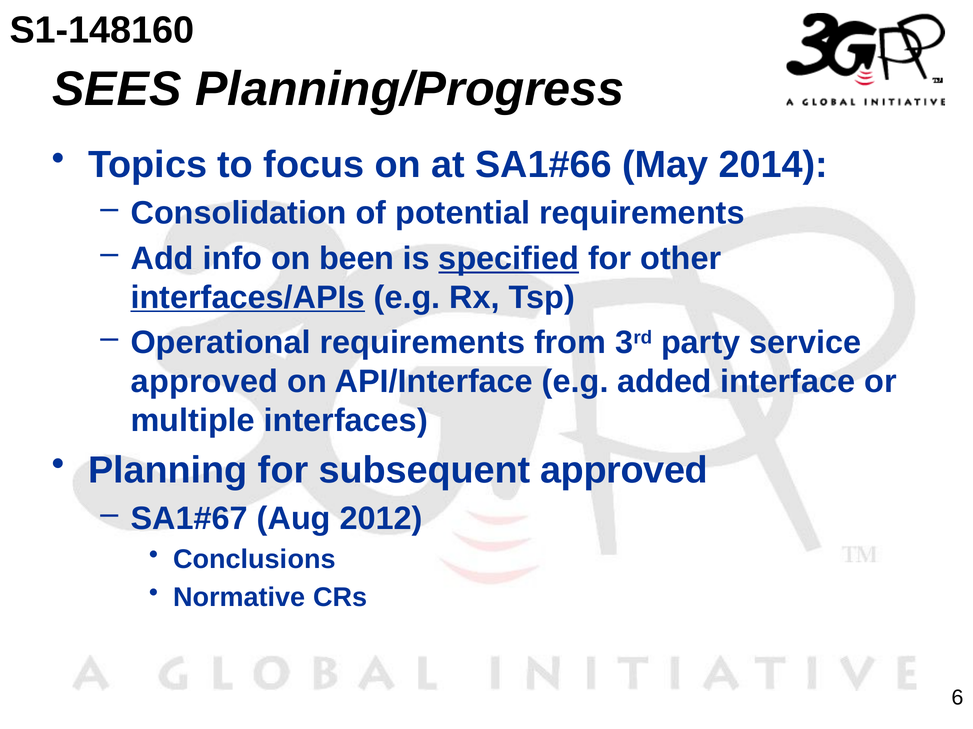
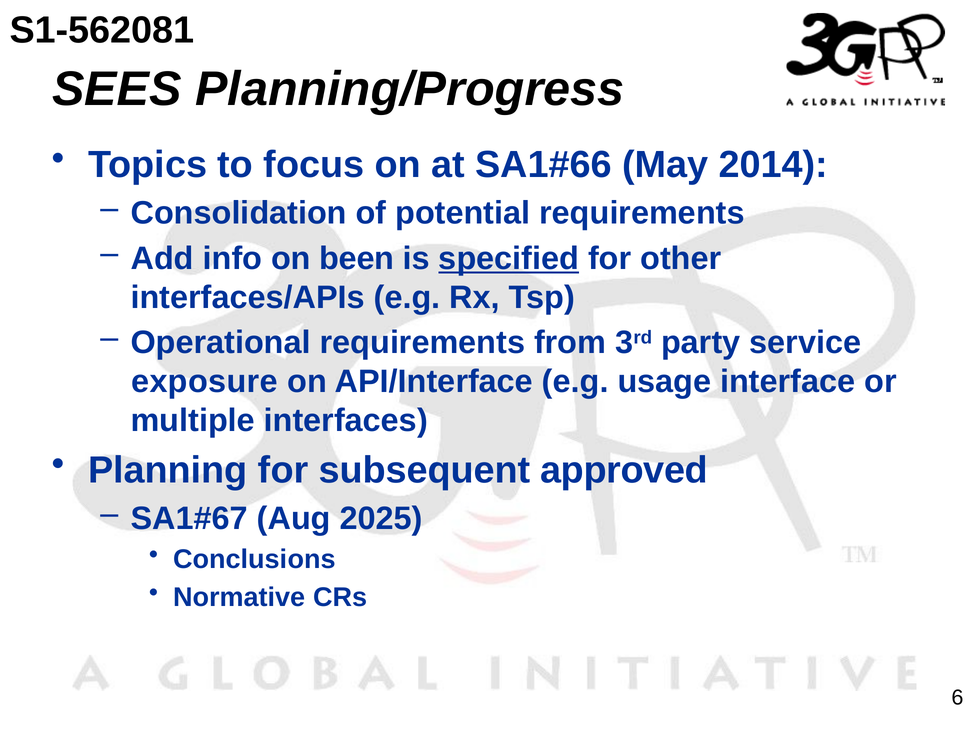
S1-148160: S1-148160 -> S1-562081 (102, 30)
interfaces/APIs underline: present -> none (248, 298)
approved: approved -> exposure (204, 382)
added: added -> usage (664, 382)
2012: 2012 -> 2025 (381, 519)
